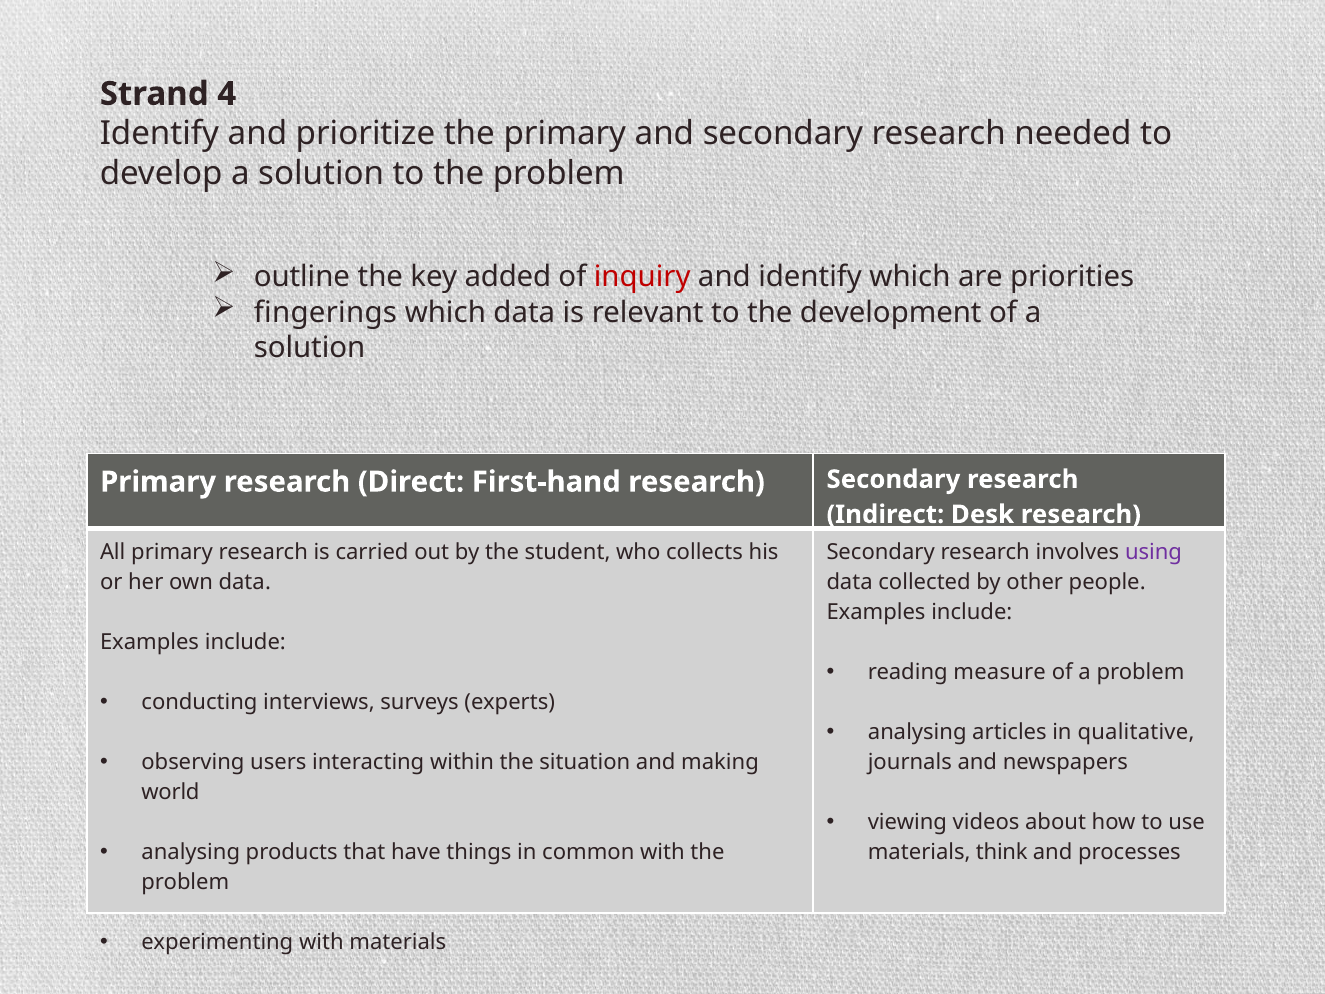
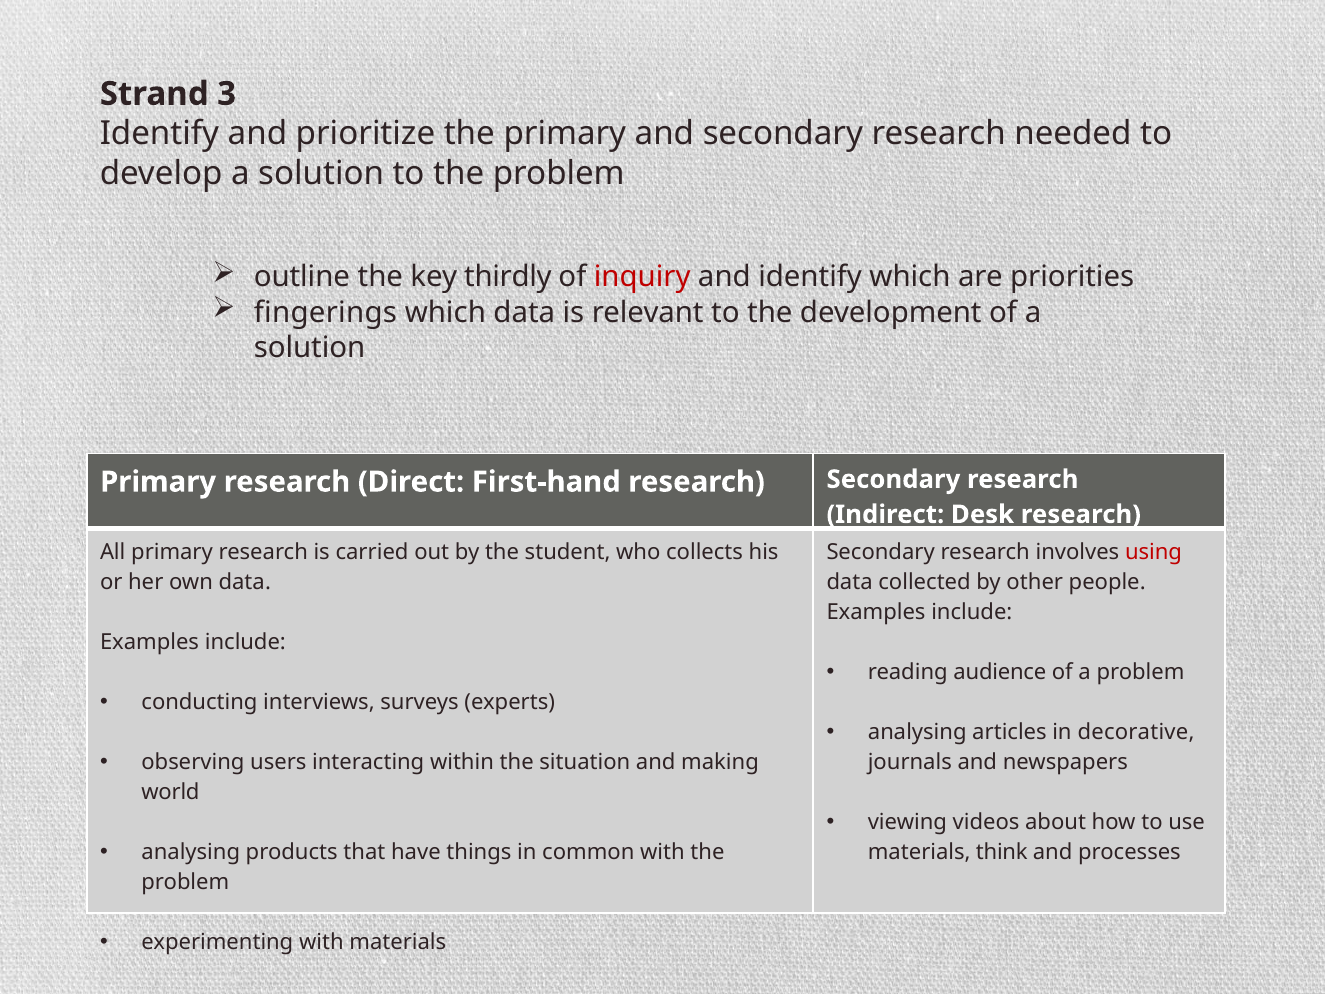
4: 4 -> 3 (227, 94)
added: added -> thirdly (508, 277)
using colour: purple -> red (1154, 552)
measure: measure -> audience (1000, 672)
qualitative: qualitative -> decorative (1136, 732)
